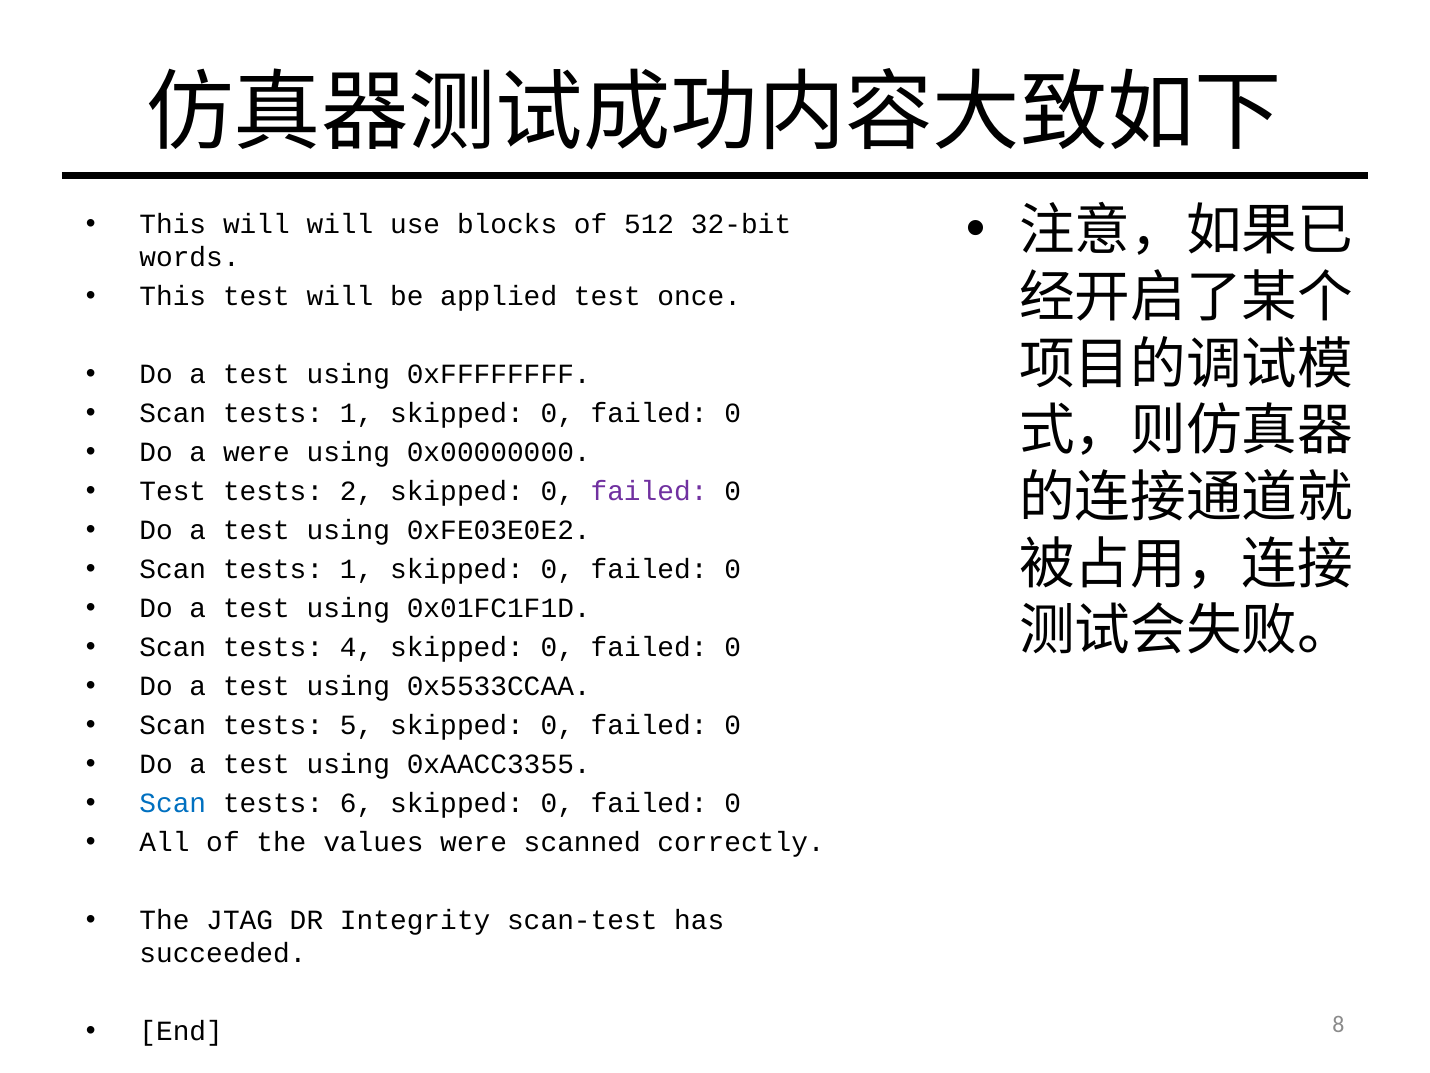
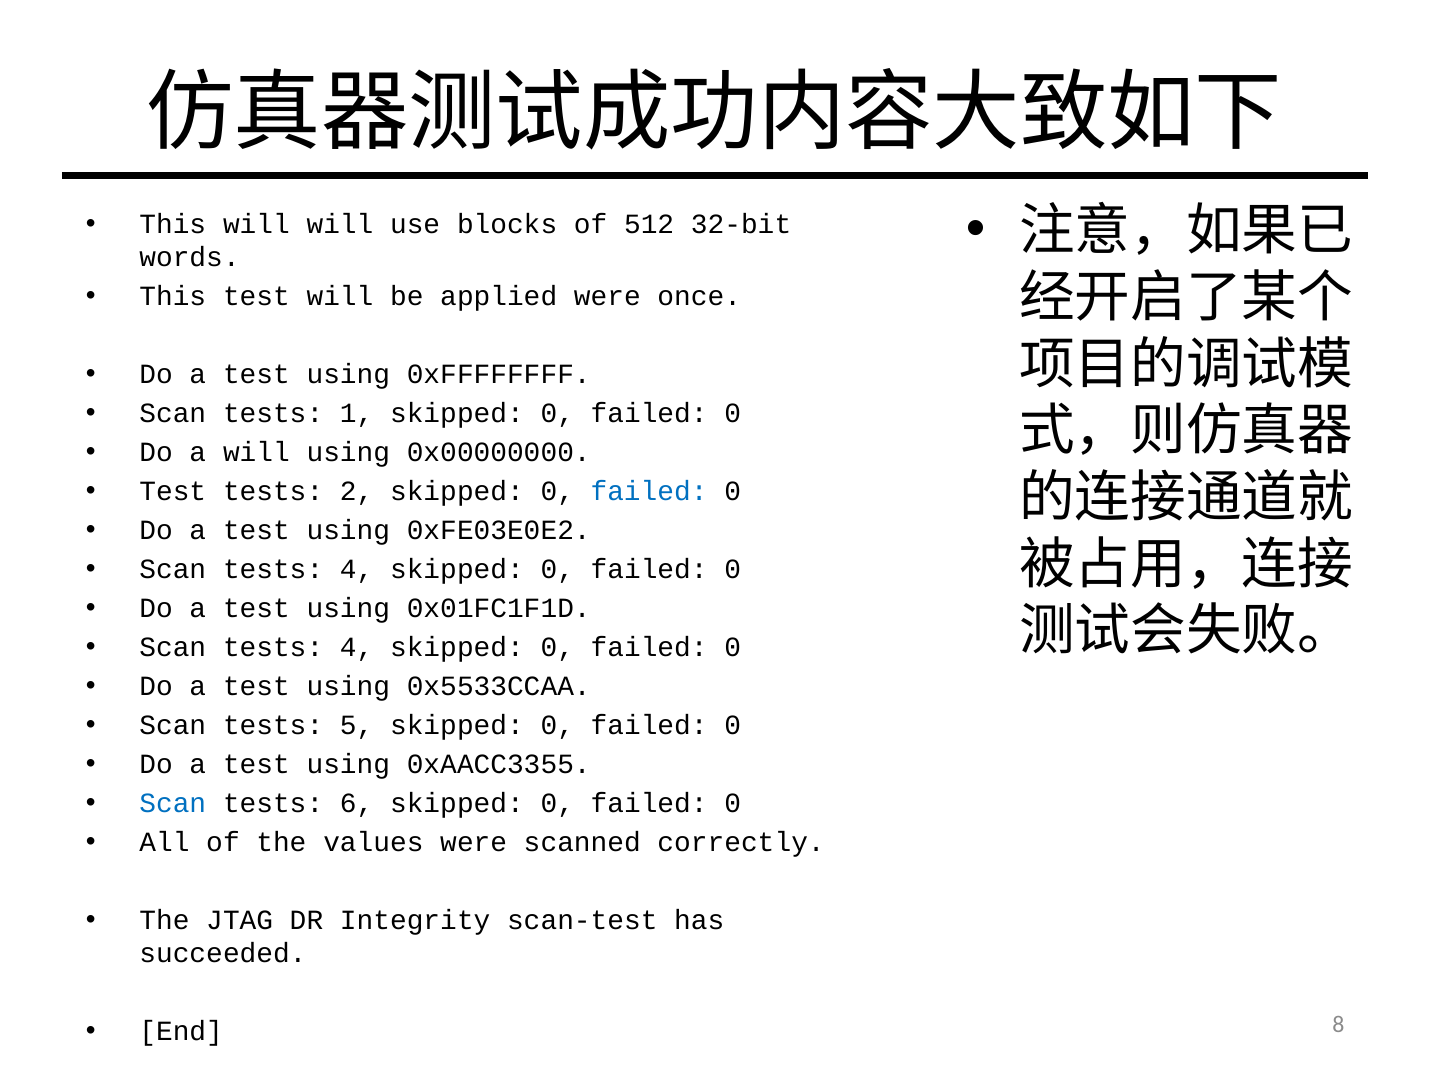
applied test: test -> were (607, 297)
a were: were -> will (256, 452)
failed colour: purple -> blue (649, 491)
1: 1 -> 4 (357, 569)
